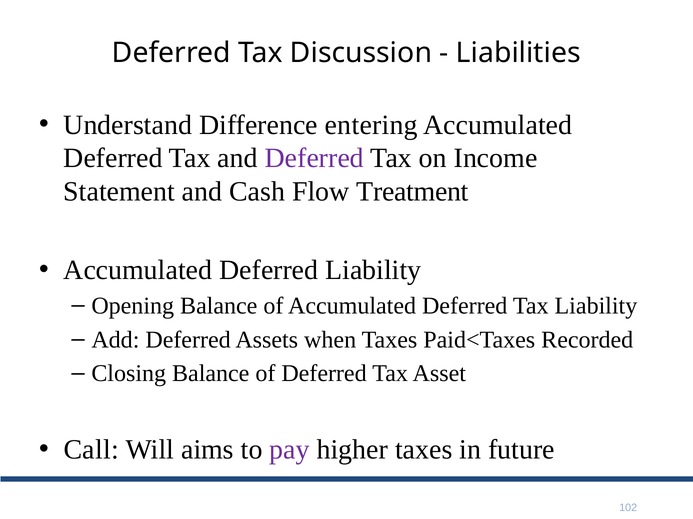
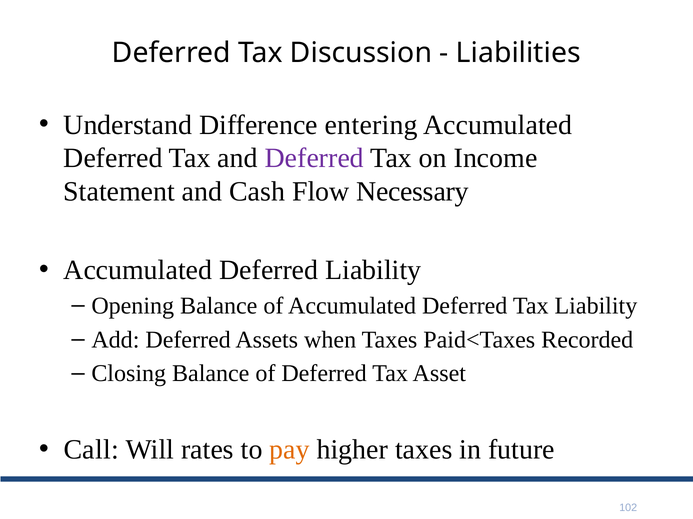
Treatment: Treatment -> Necessary (412, 192)
aims: aims -> rates (207, 450)
pay colour: purple -> orange (290, 450)
